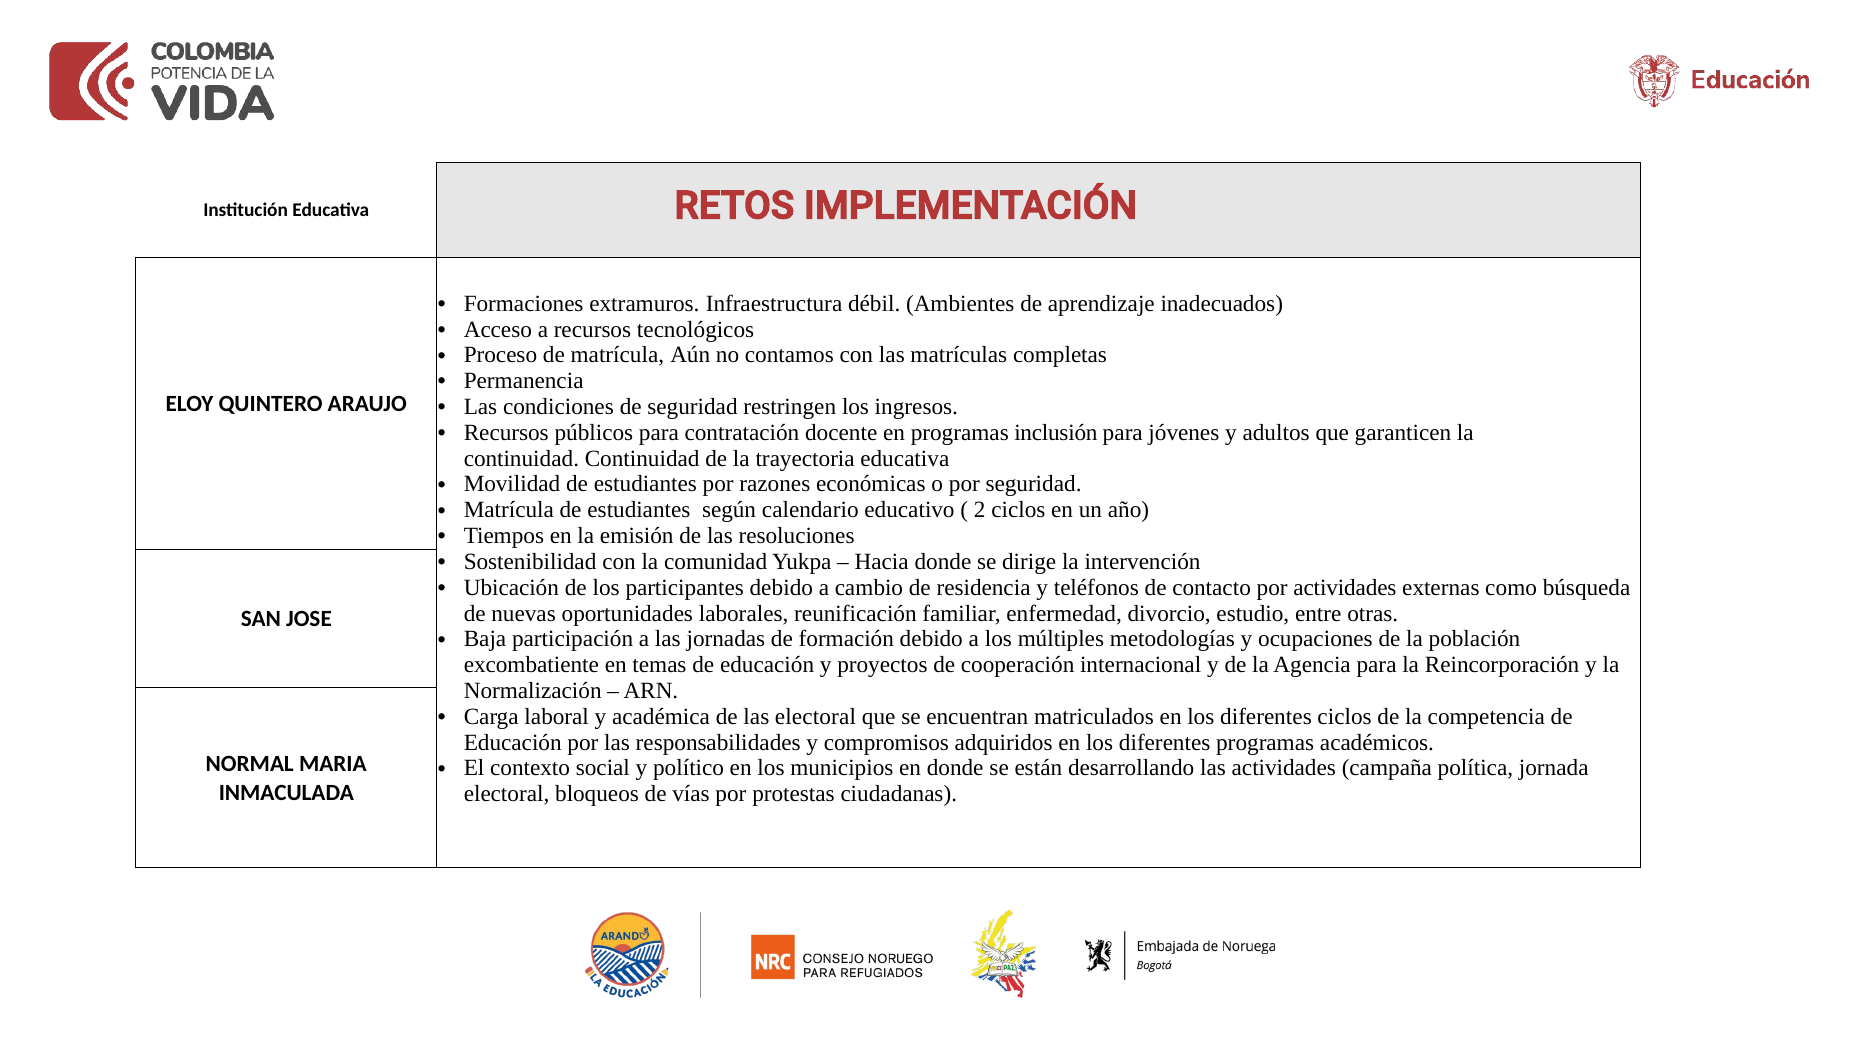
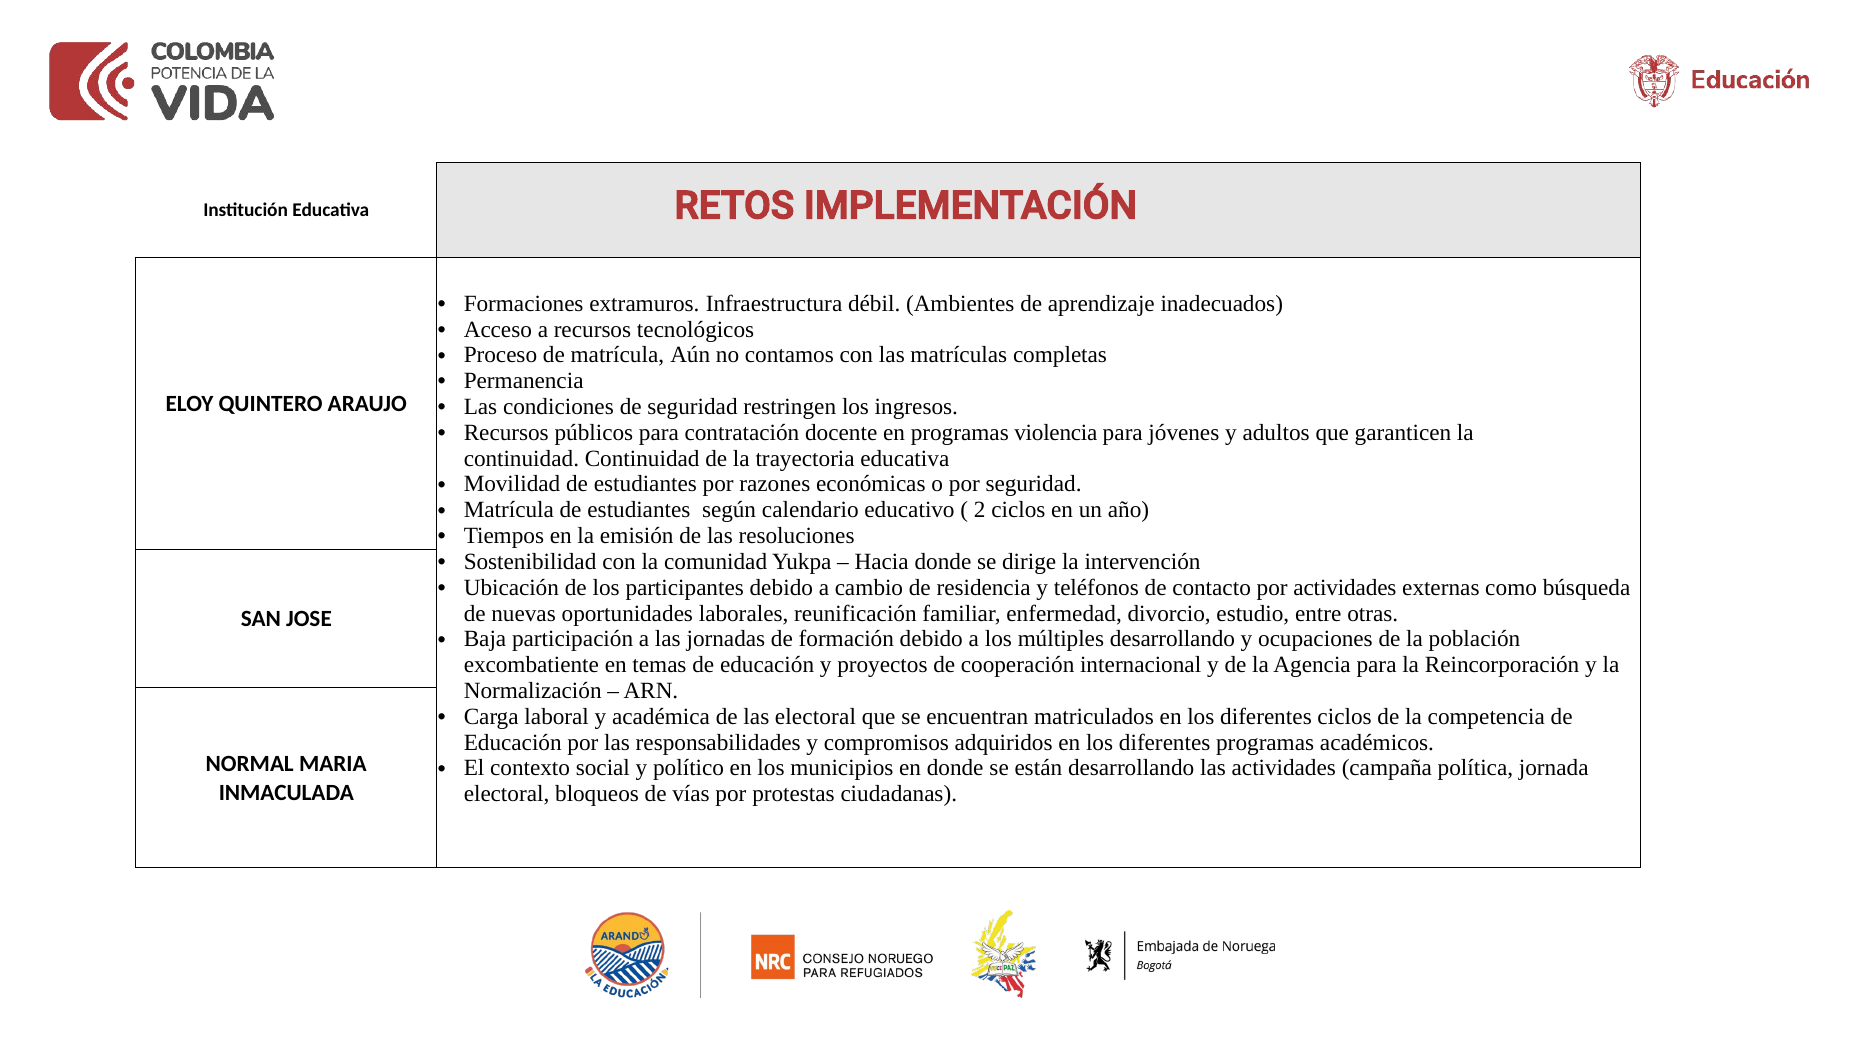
inclusión: inclusión -> violencia (1056, 433)
múltiples metodologías: metodologías -> desarrollando (1172, 639)
